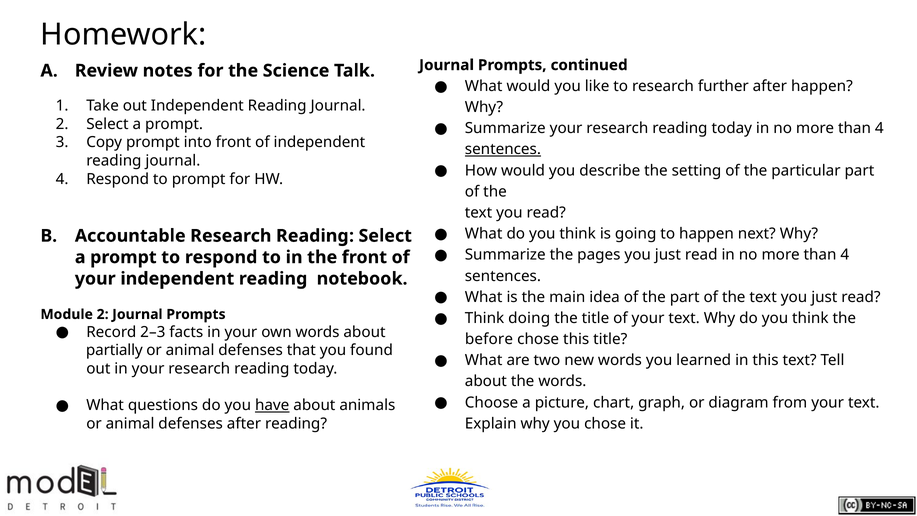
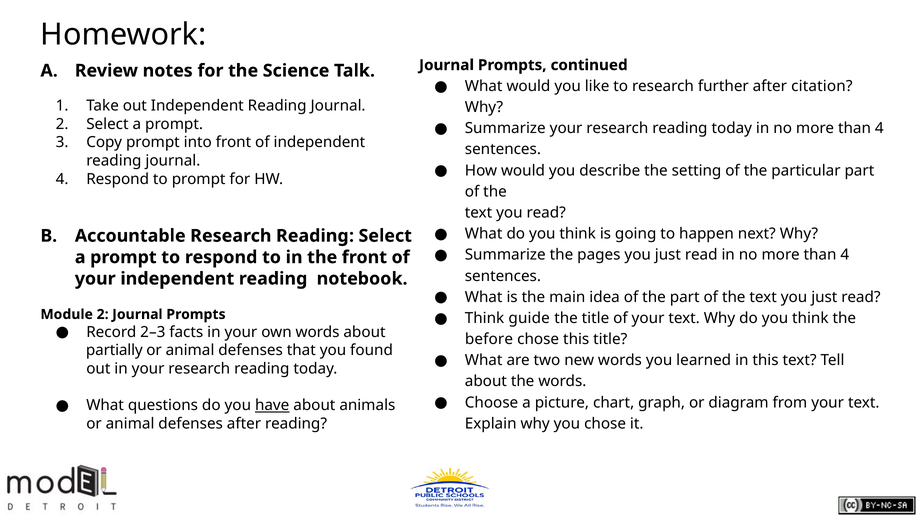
after happen: happen -> citation (822, 86)
sentences underline: present -> none (503, 149)
doing: doing -> guide (529, 318)
